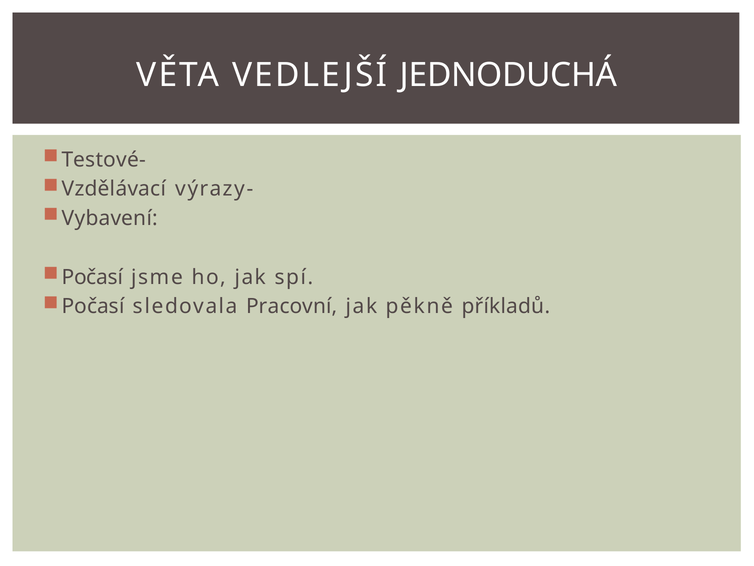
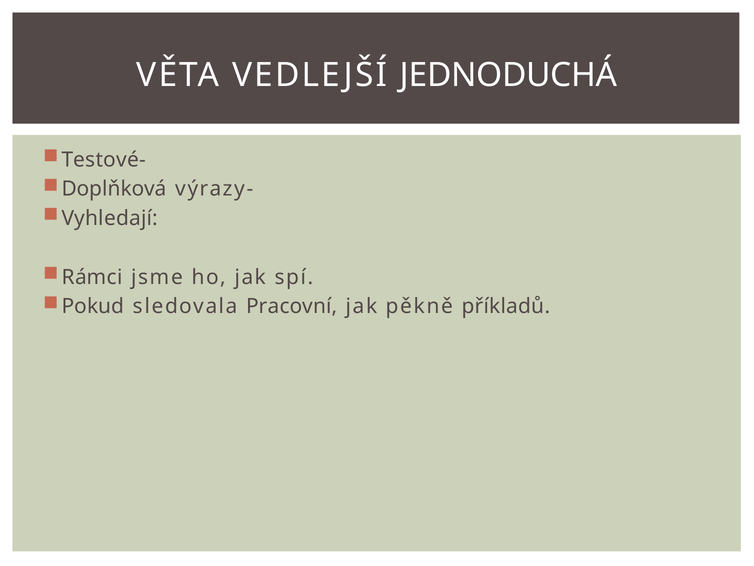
Vzdělávací: Vzdělávací -> Doplňková (114, 189)
Vybavení: Vybavení -> Vyhledají (110, 218)
Počasí: Počasí -> Rámci (92, 277)
Počasí: Počasí -> Pokud (93, 306)
